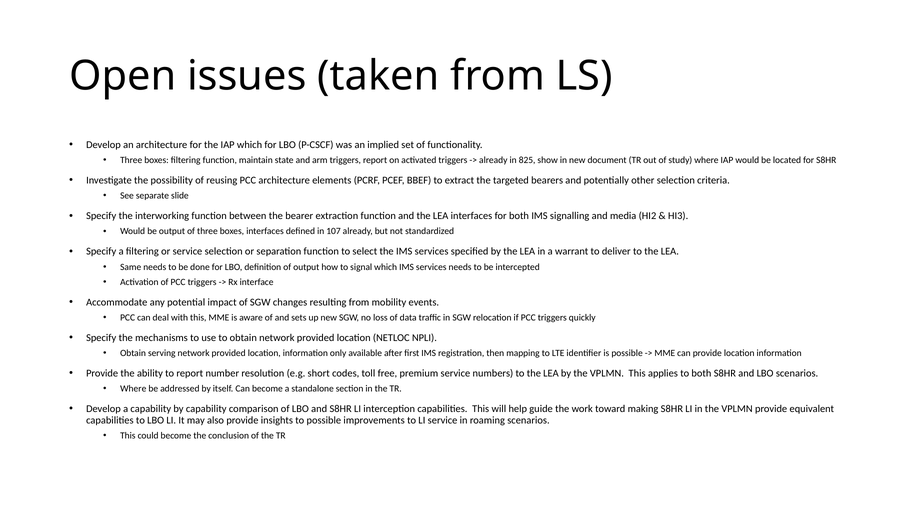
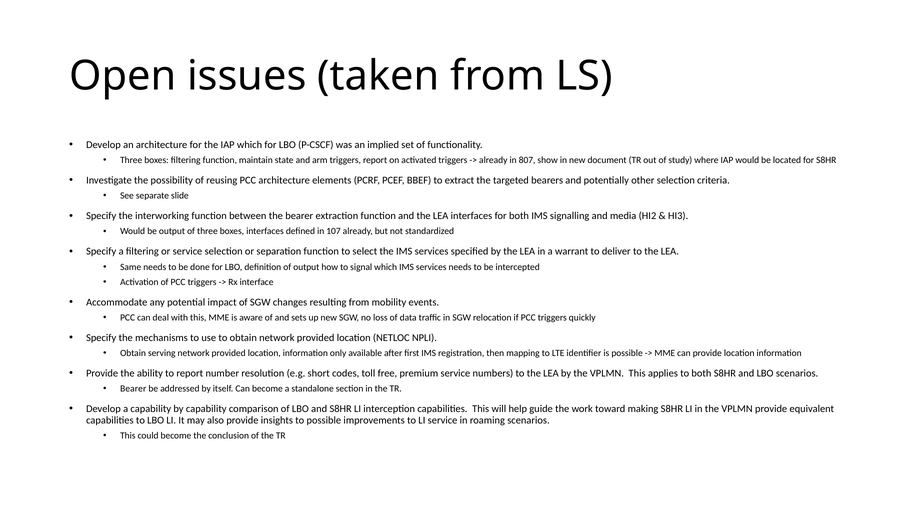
825: 825 -> 807 (527, 160)
Where: Where -> Bearer (133, 389)
